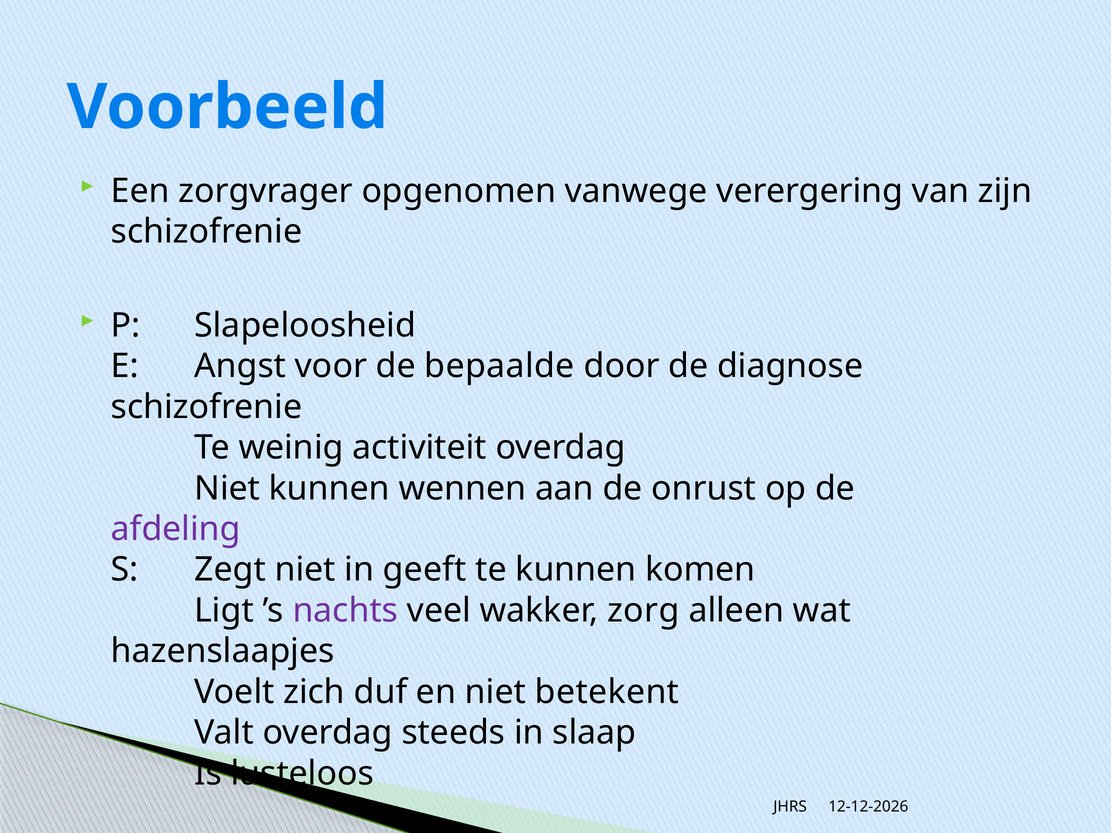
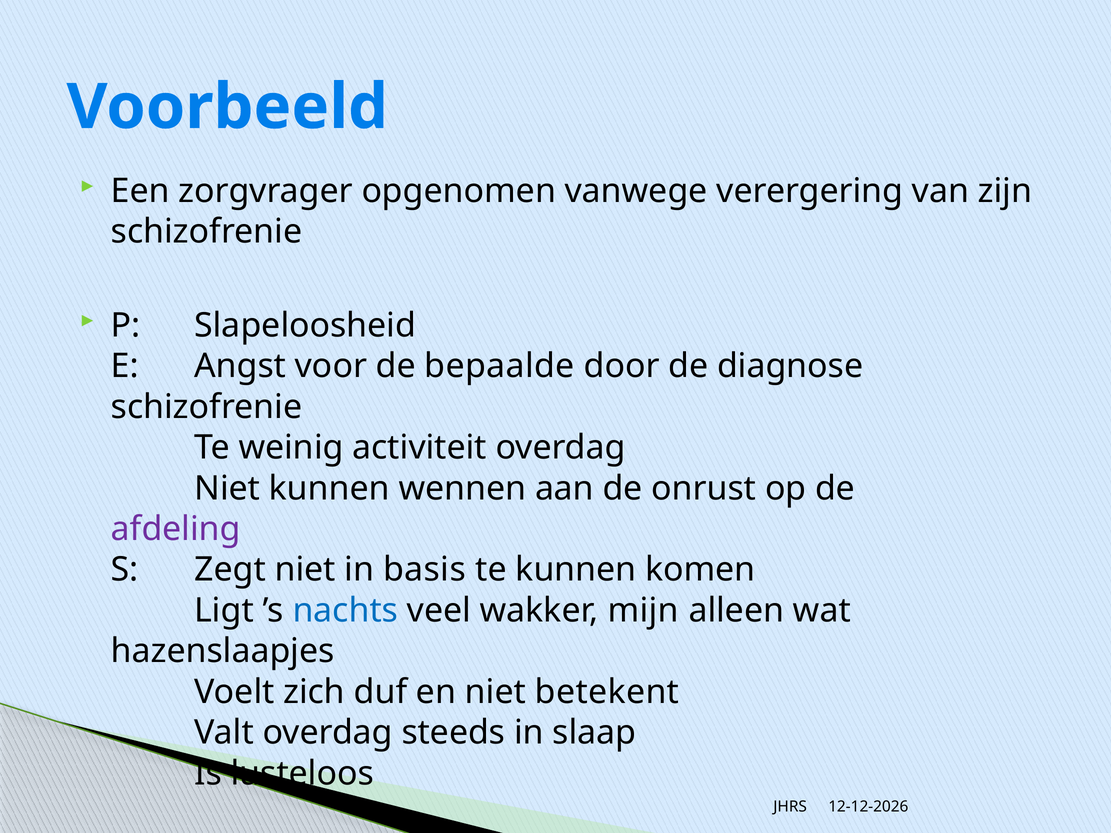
geeft: geeft -> basis (425, 570)
nachts colour: purple -> blue (345, 611)
zorg: zorg -> mijn (643, 611)
